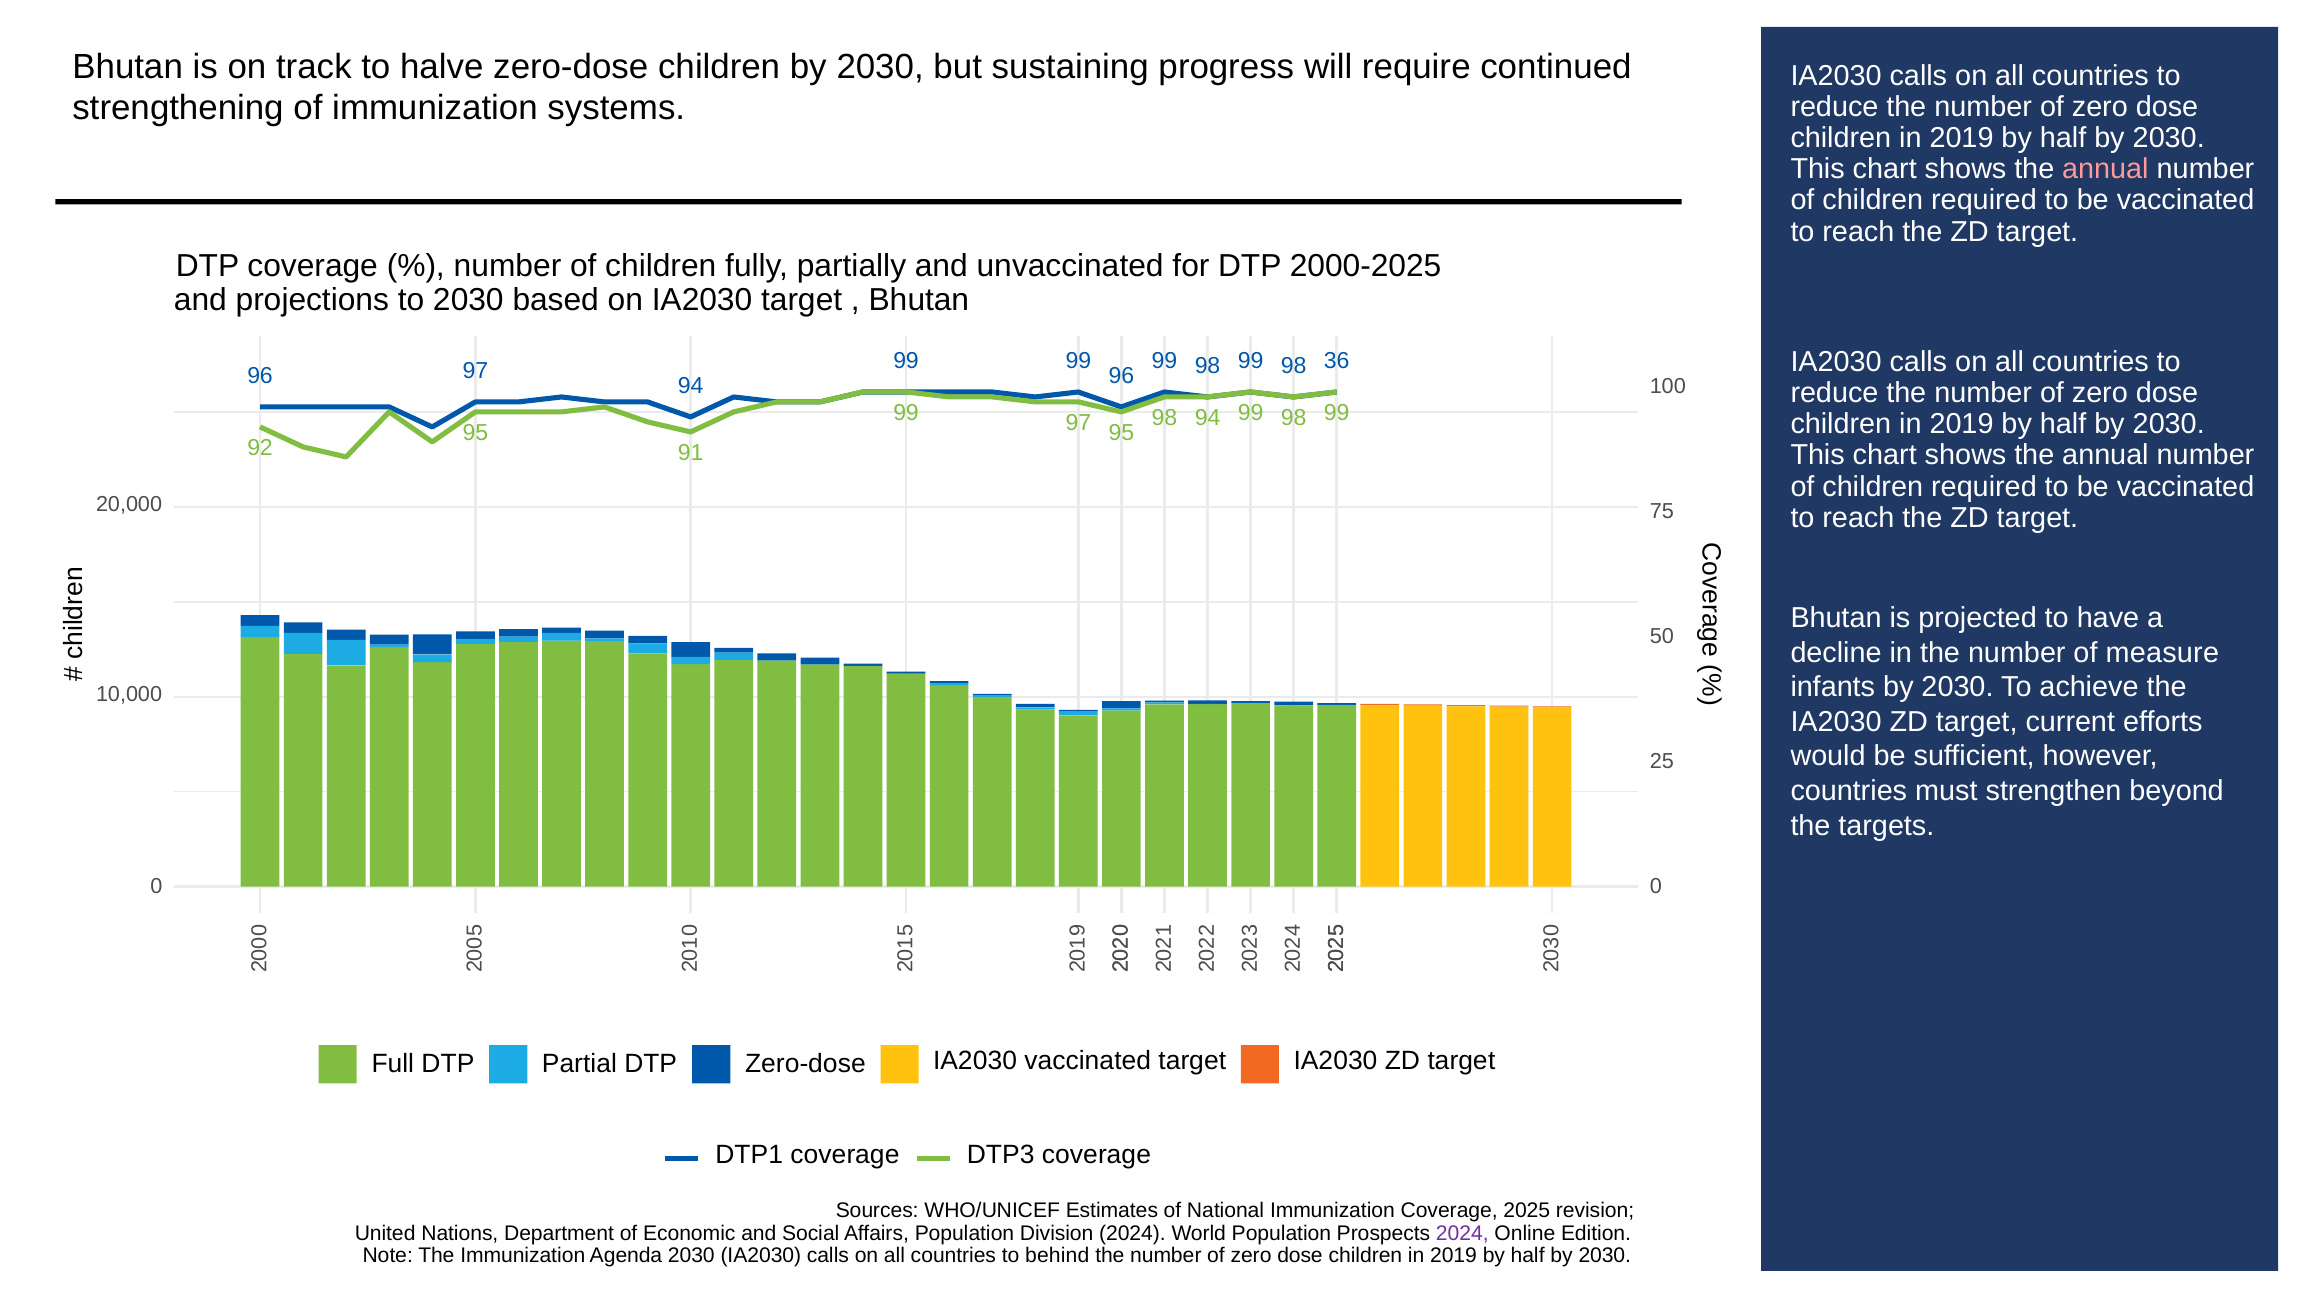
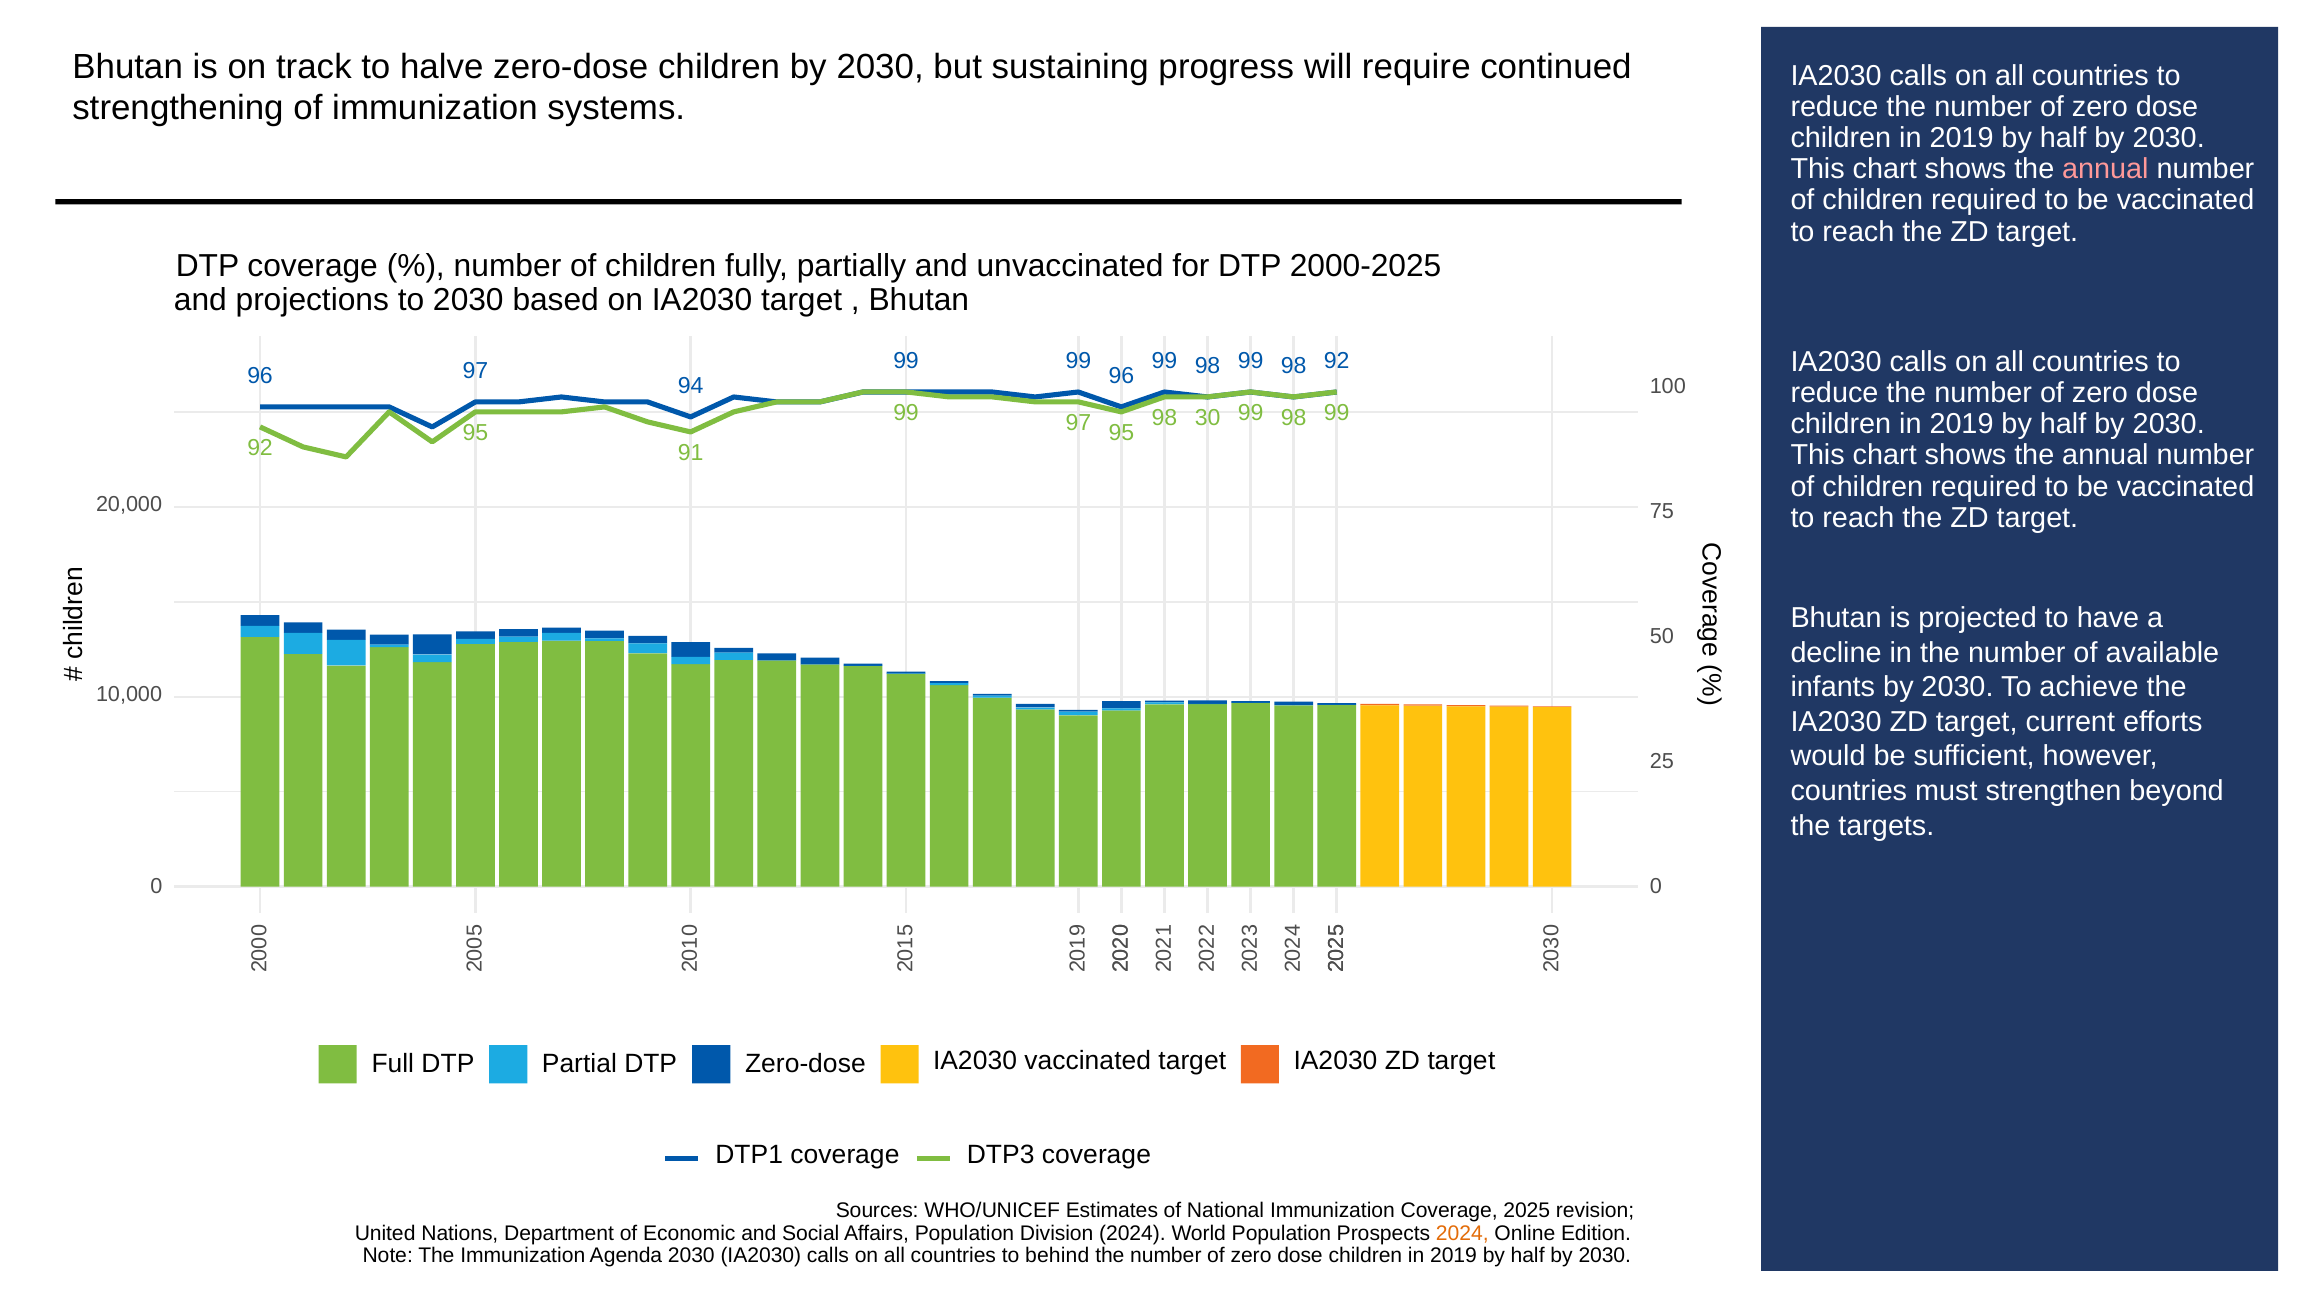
98 36: 36 -> 92 (1337, 361)
98 94: 94 -> 30 (1208, 418)
measure: measure -> available (2162, 652)
2024 colour: purple -> orange (1462, 1233)
